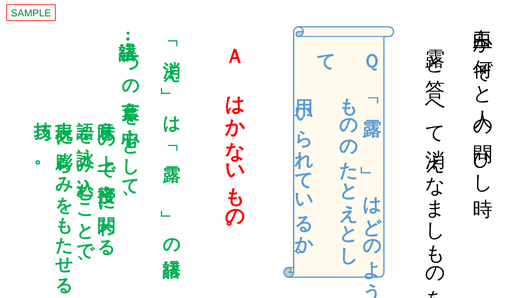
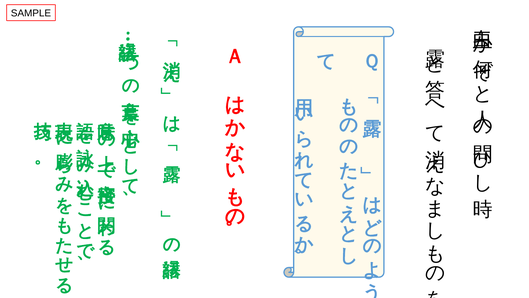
SAMPLE colour: green -> black (31, 13)
